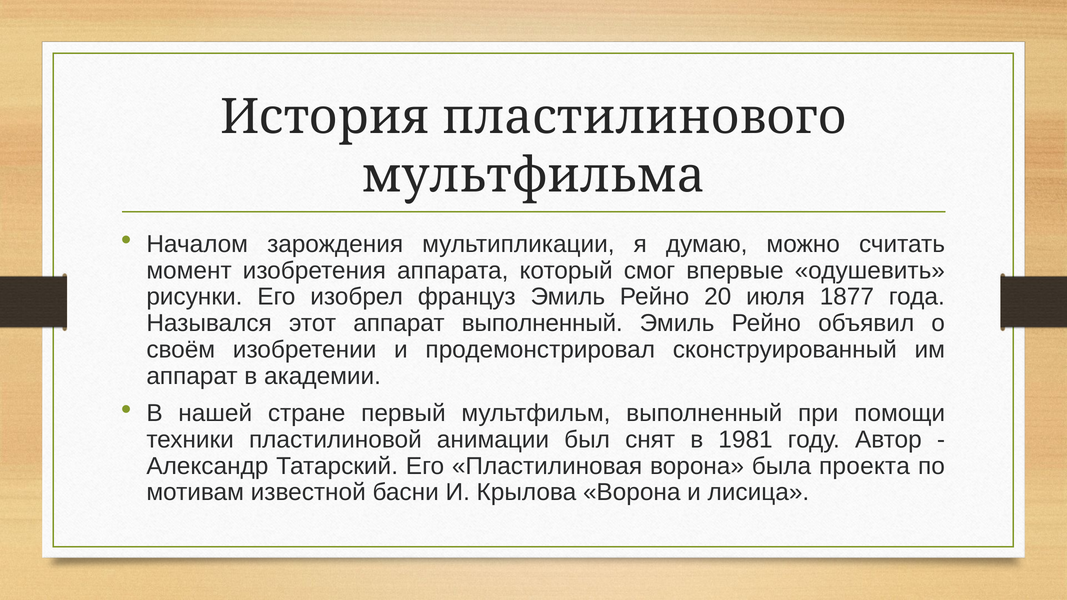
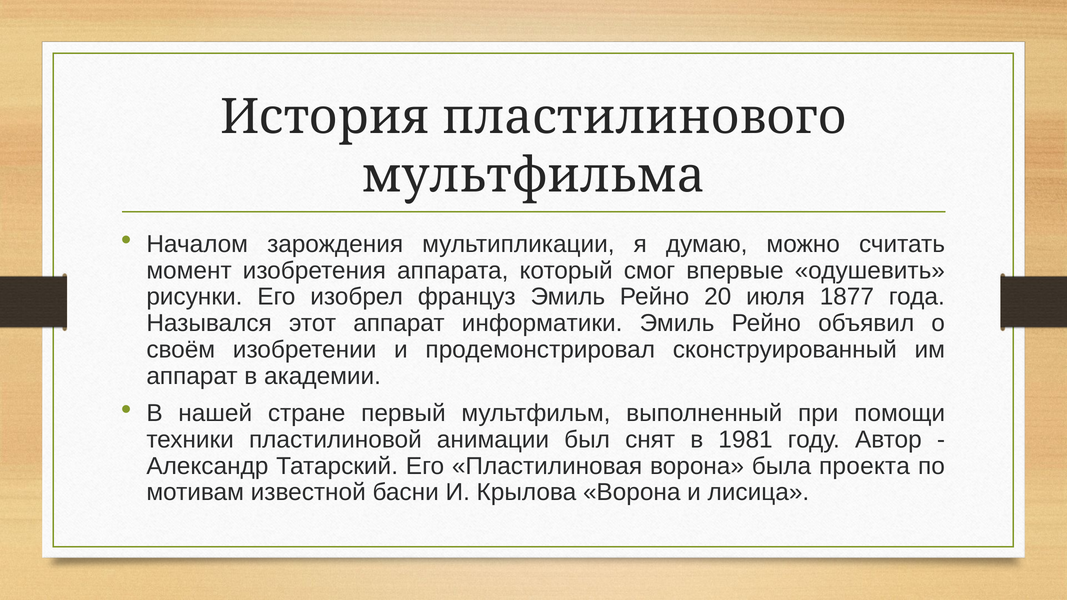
аппарат выполненный: выполненный -> информатики (542, 323)
